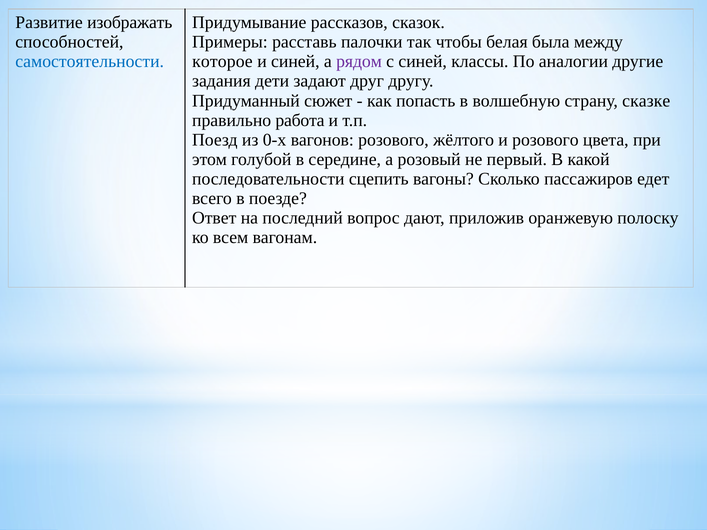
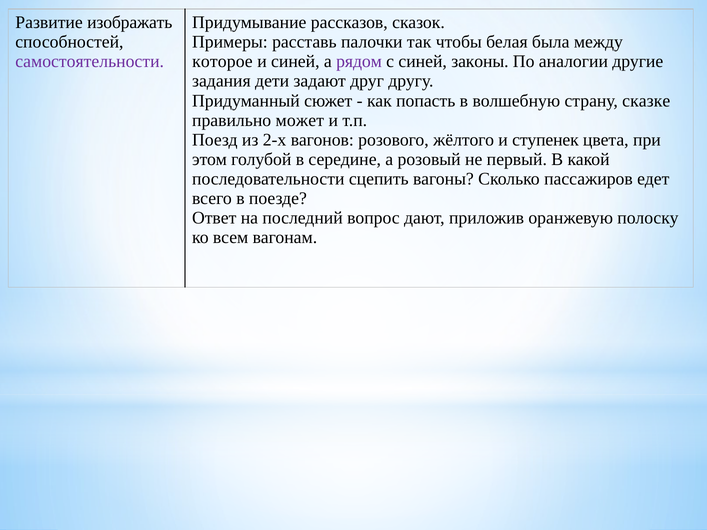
самостоятельности colour: blue -> purple (90, 62)
классы: классы -> законы (480, 62)
работа: работа -> может (300, 120)
0-х: 0-х -> 2-х (275, 140)
и розового: розового -> ступенек (545, 140)
